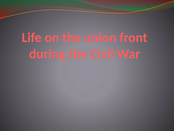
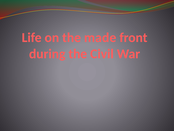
union: union -> made (100, 37)
